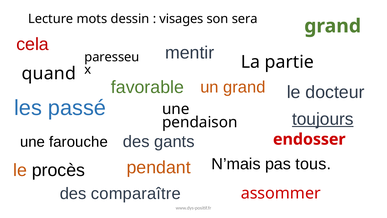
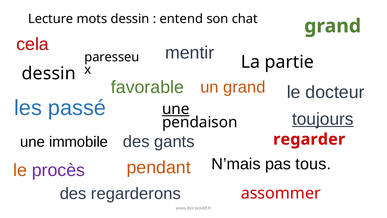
visages: visages -> entend (181, 19)
sera: sera -> chat (245, 19)
quand: quand -> dessin (49, 73)
une underline: none -> present (176, 109)
farouche: farouche -> immobile (79, 142)
endosser: endosser -> regarder (309, 139)
procès colour: black -> purple (58, 170)
comparaître: comparaître -> regarderons (136, 193)
